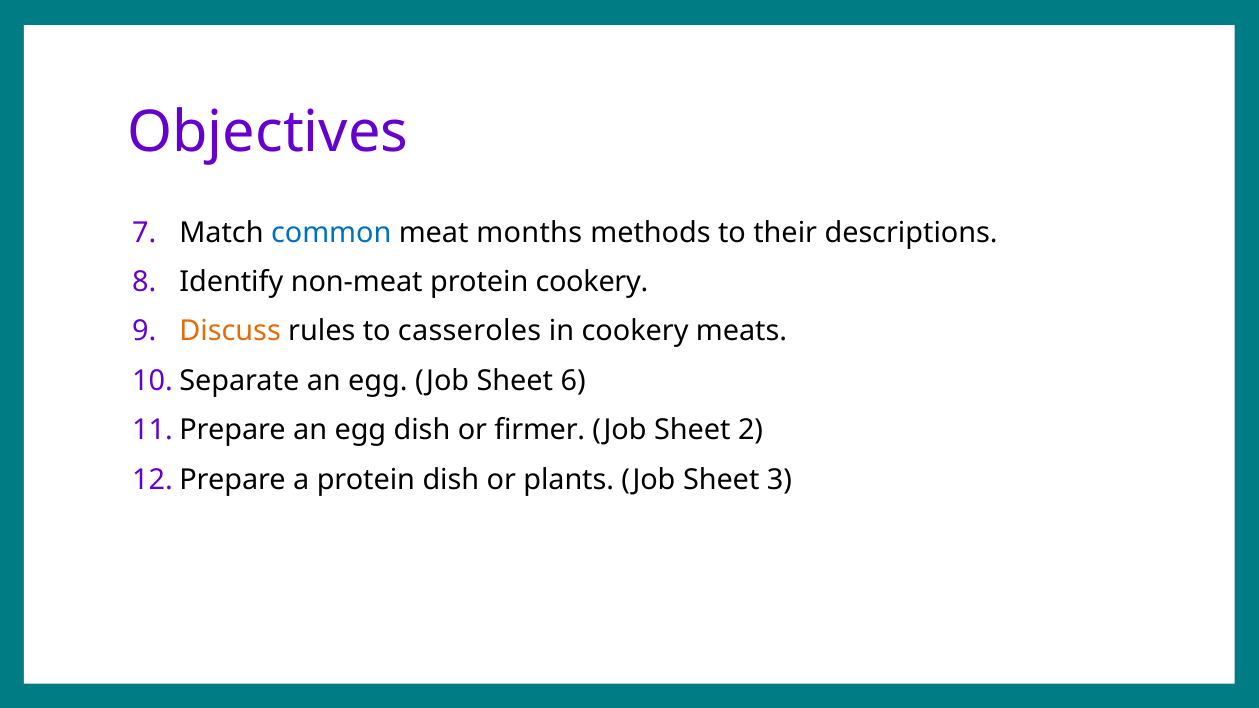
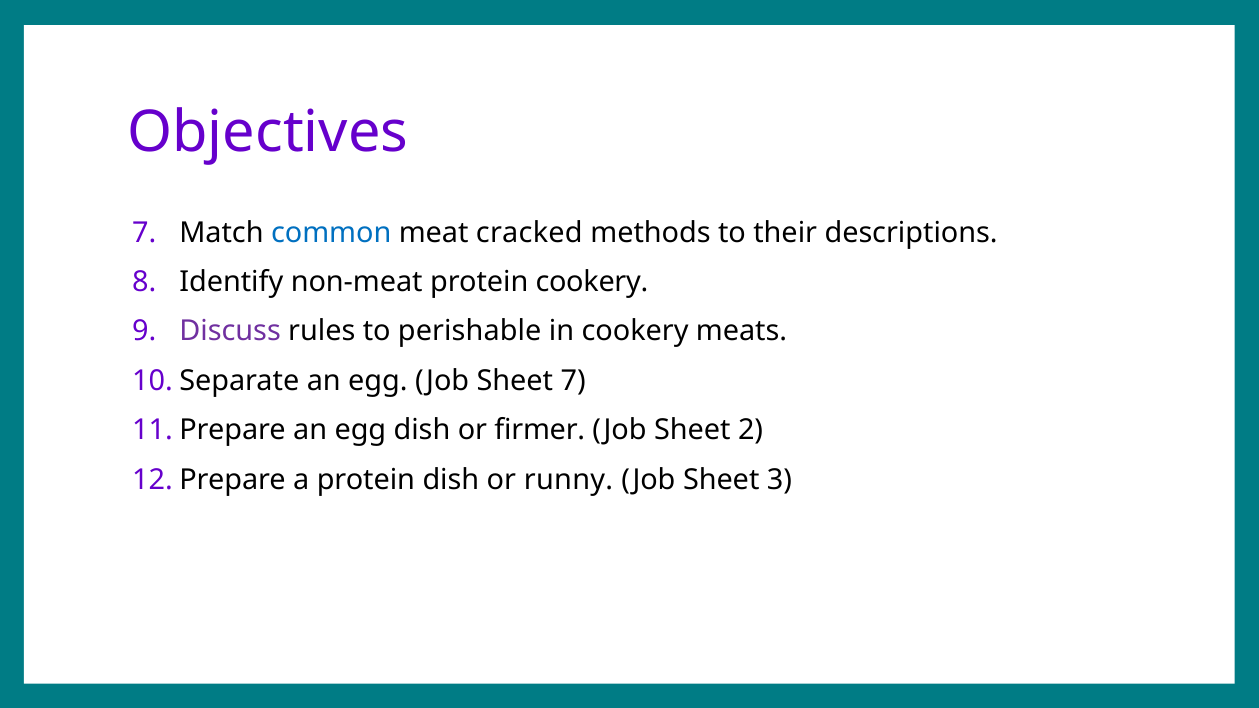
months: months -> cracked (529, 233)
Discuss colour: orange -> purple (230, 332)
casseroles: casseroles -> perishable (470, 332)
Sheet 6: 6 -> 7 (573, 381)
plants: plants -> runny (569, 480)
